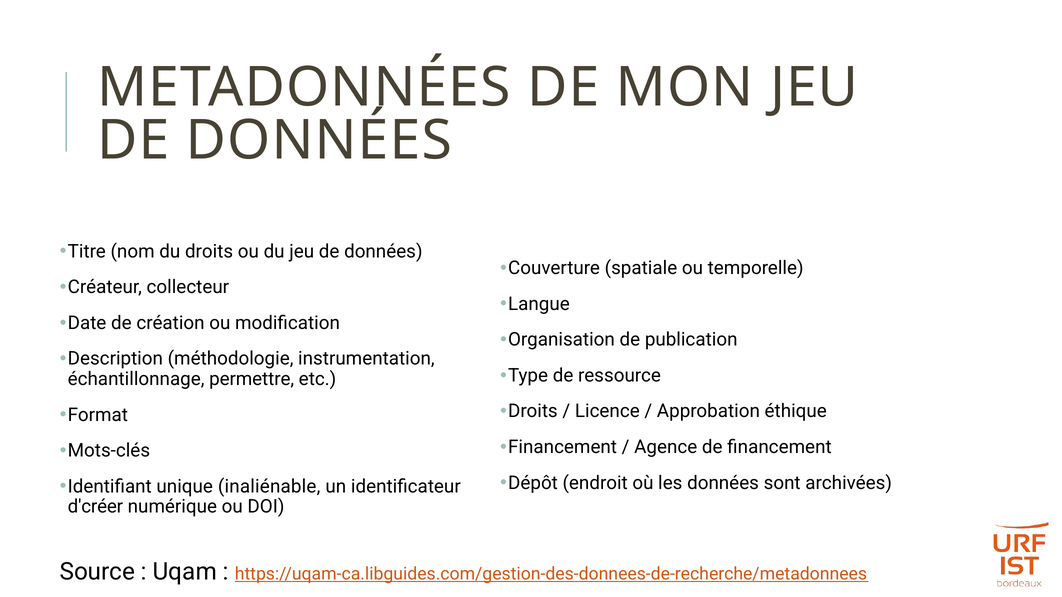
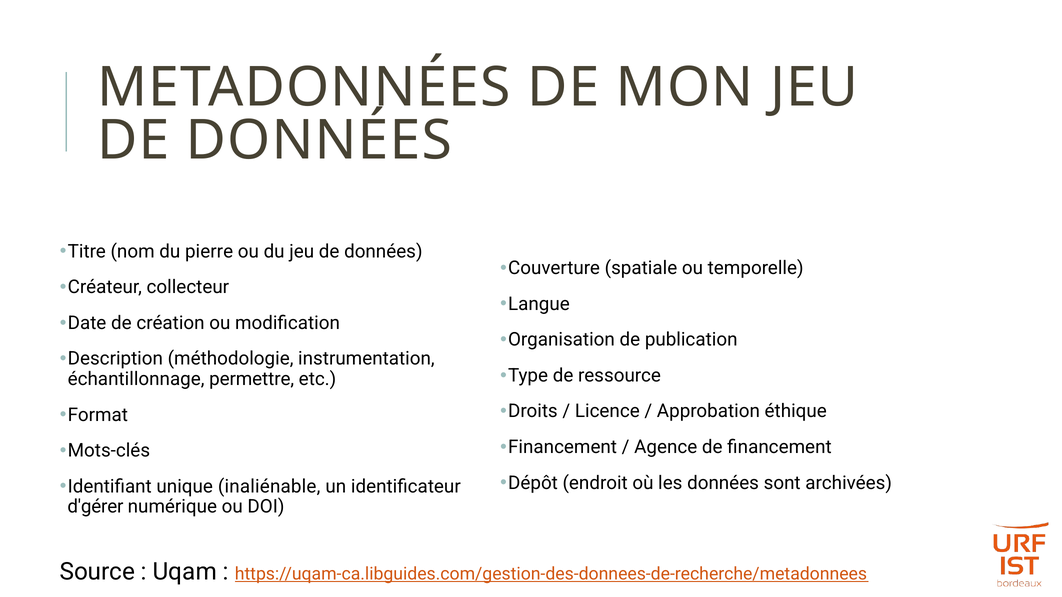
du droits: droits -> pierre (209, 252)
d'créer: d'créer -> d'gérer (95, 507)
